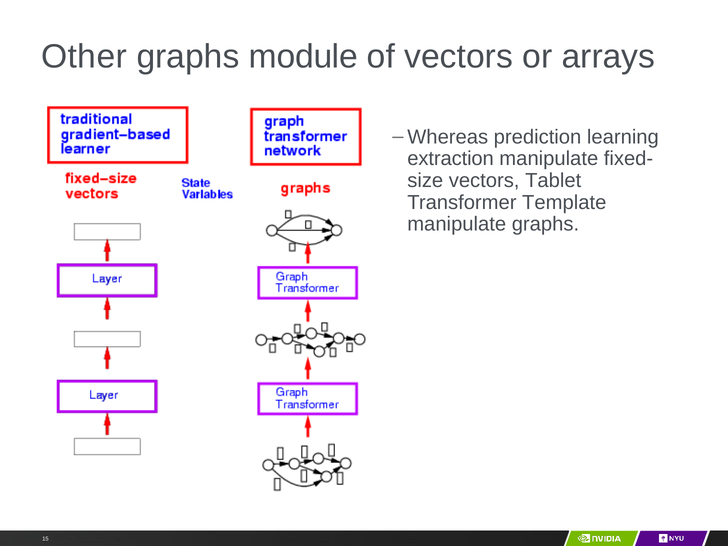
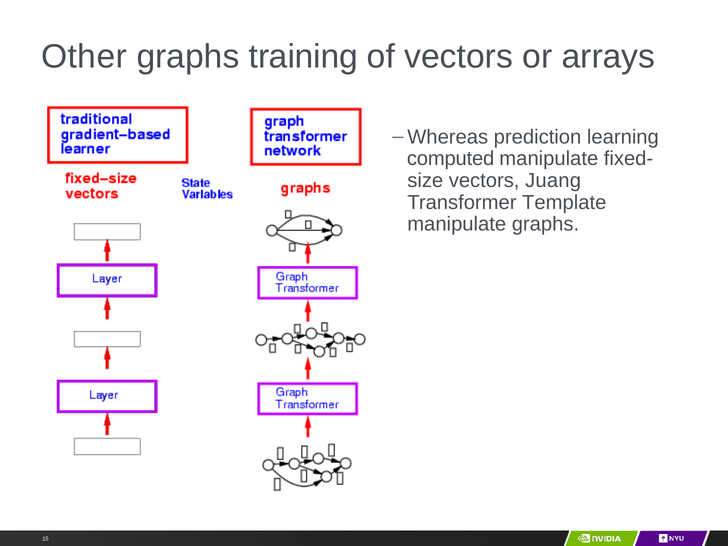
module: module -> training (303, 57)
extraction: extraction -> computed (451, 159)
Tablet: Tablet -> Juang (553, 181)
